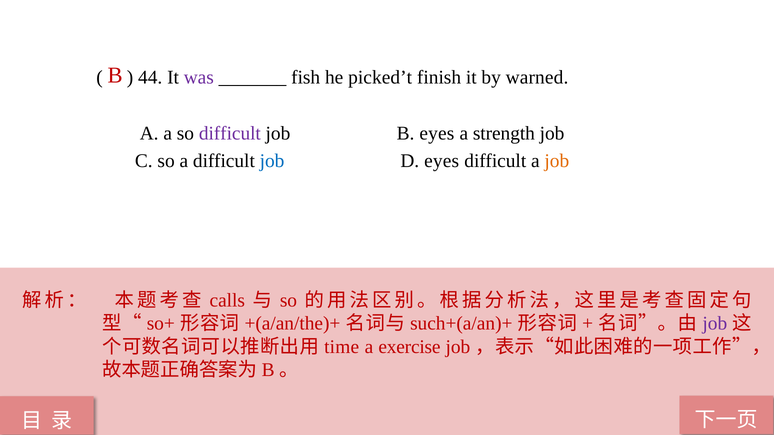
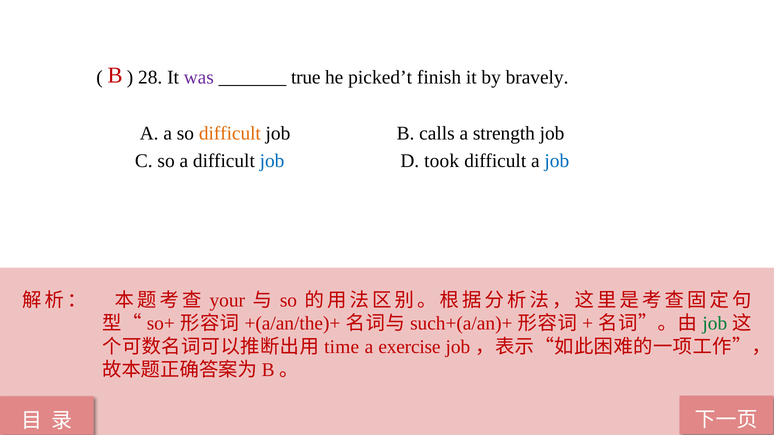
44: 44 -> 28 (150, 78)
fish: fish -> true (306, 78)
warned: warned -> bravely (537, 78)
difficult colour: purple -> orange (230, 133)
B eyes: eyes -> calls (437, 133)
D eyes: eyes -> took (442, 161)
job colour: orange -> blue (557, 161)
calls: calls -> your (227, 301)
job colour: purple -> green (715, 324)
